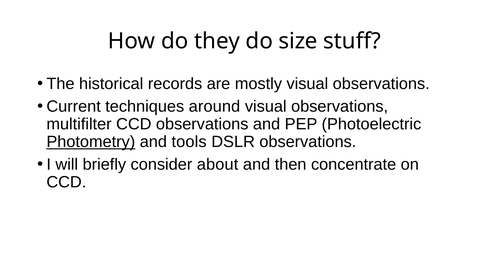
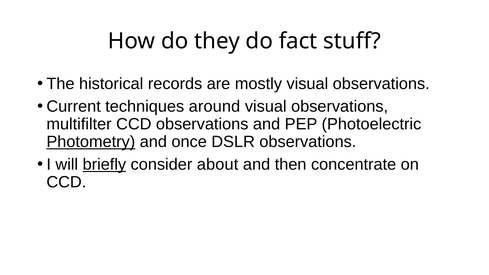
size: size -> fact (298, 41)
tools: tools -> once (189, 142)
briefly underline: none -> present (104, 164)
